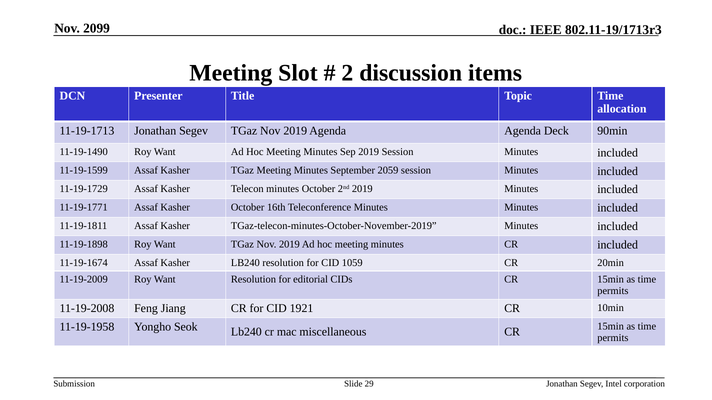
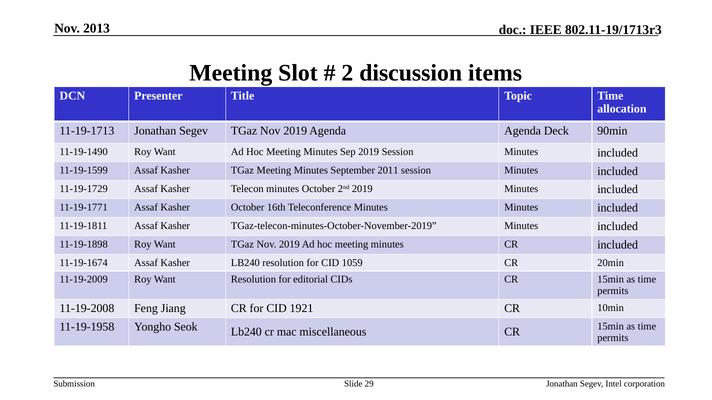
2099: 2099 -> 2013 (97, 28)
2059: 2059 -> 2011 (388, 170)
